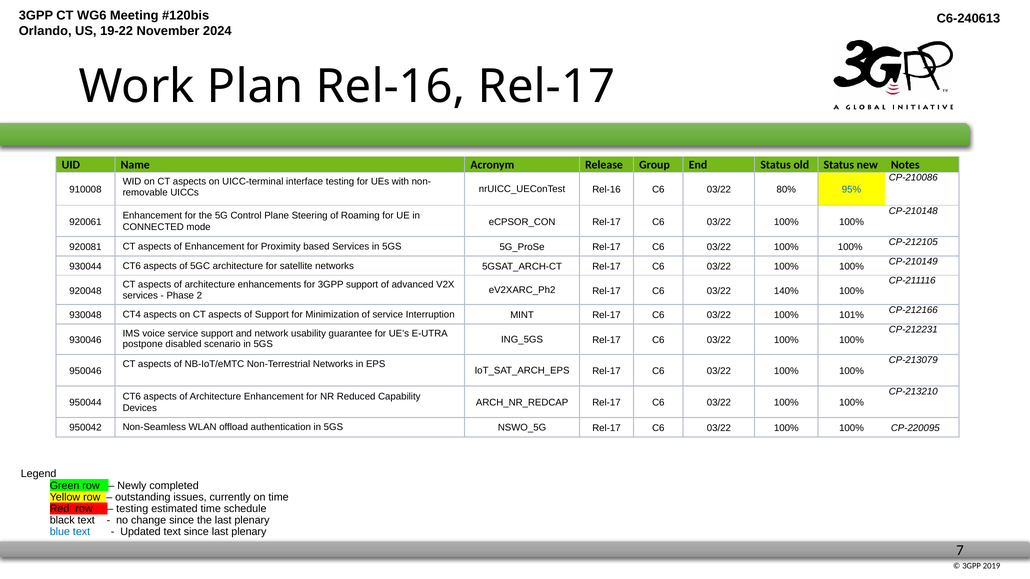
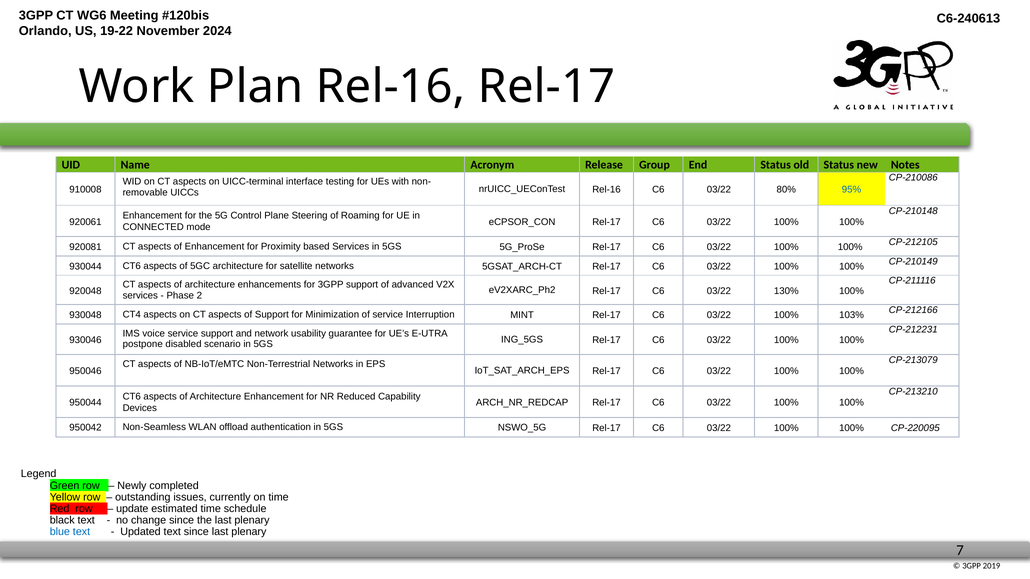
140%: 140% -> 130% (786, 291)
101%: 101% -> 103% (852, 315)
testing: testing -> update (132, 509)
